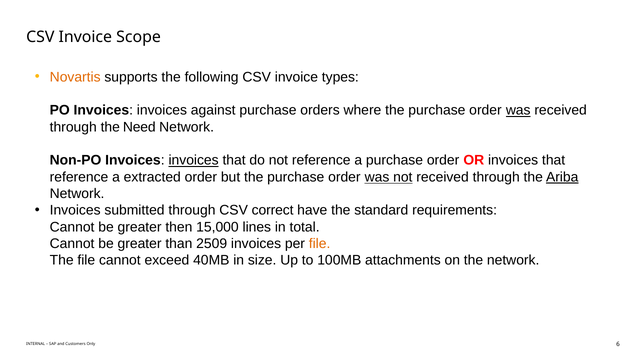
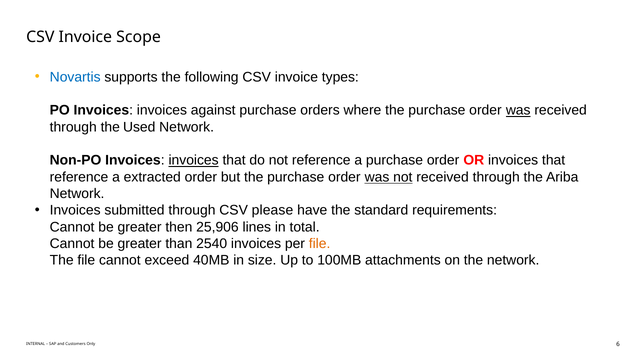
Novartis colour: orange -> blue (75, 77)
Need: Need -> Used (139, 127)
Ariba underline: present -> none (562, 177)
correct: correct -> please (272, 210)
15,000: 15,000 -> 25,906 (217, 227)
2509: 2509 -> 2540 (212, 244)
